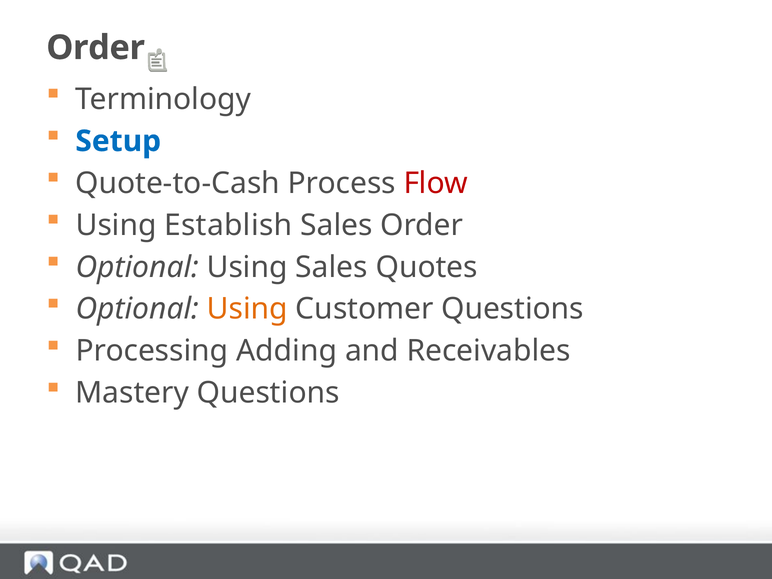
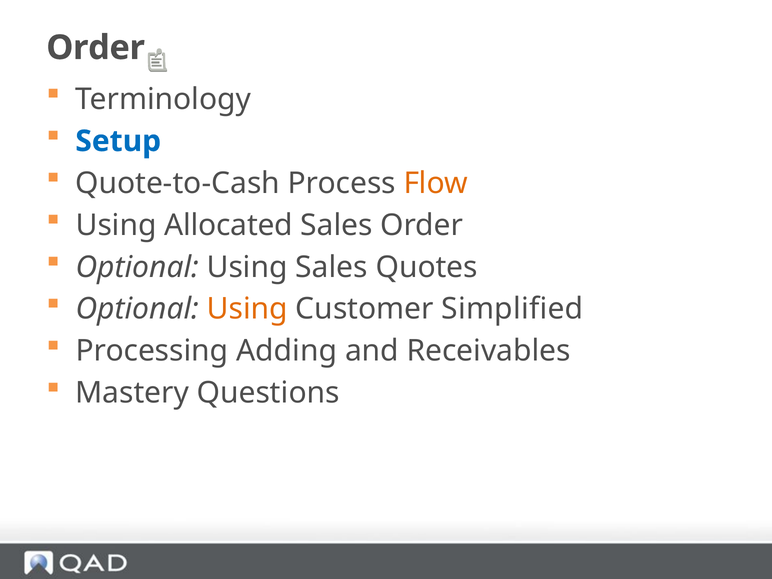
Flow colour: red -> orange (436, 183)
Establish: Establish -> Allocated (229, 225)
Customer Questions: Questions -> Simplified (512, 309)
